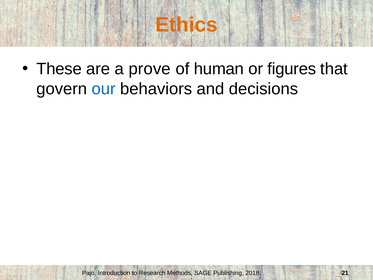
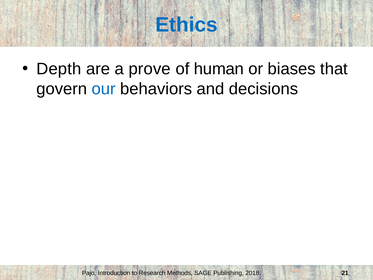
Ethics colour: orange -> blue (186, 25)
These: These -> Depth (59, 69)
figures: figures -> biases (292, 69)
